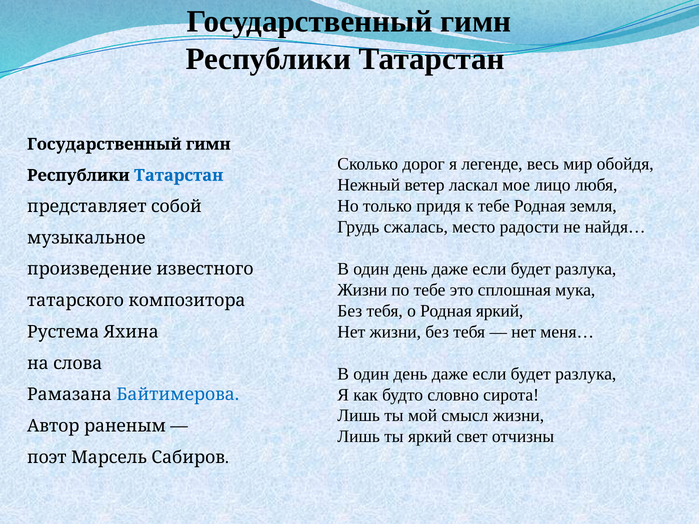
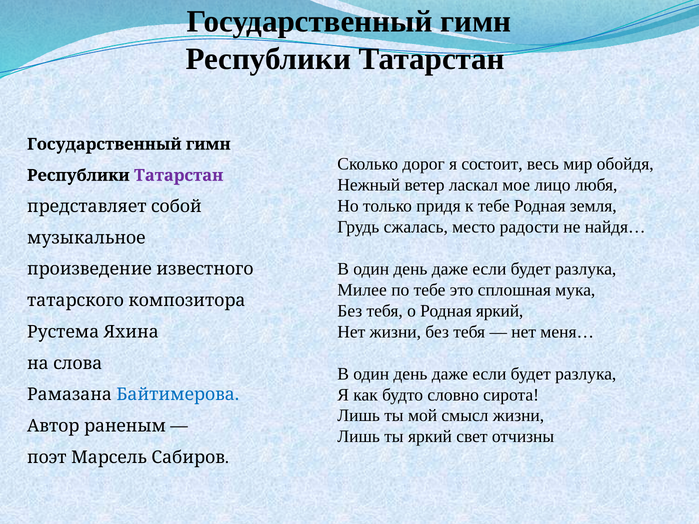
легенде: легенде -> состоит (492, 164)
Татарстан colour: blue -> purple (179, 175)
Жизни: Жизни -> Милее (362, 290)
